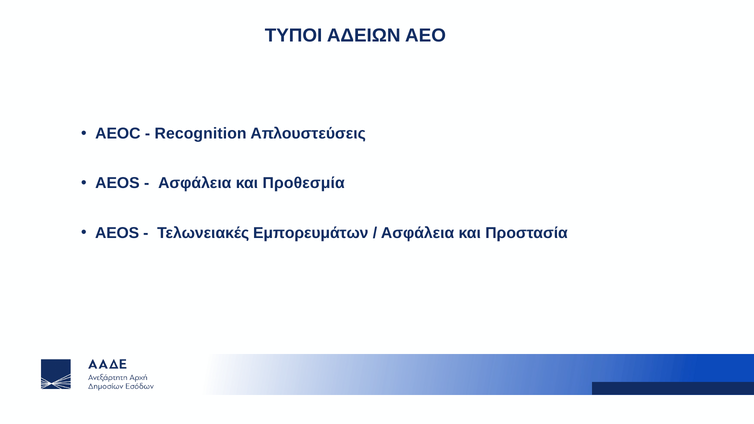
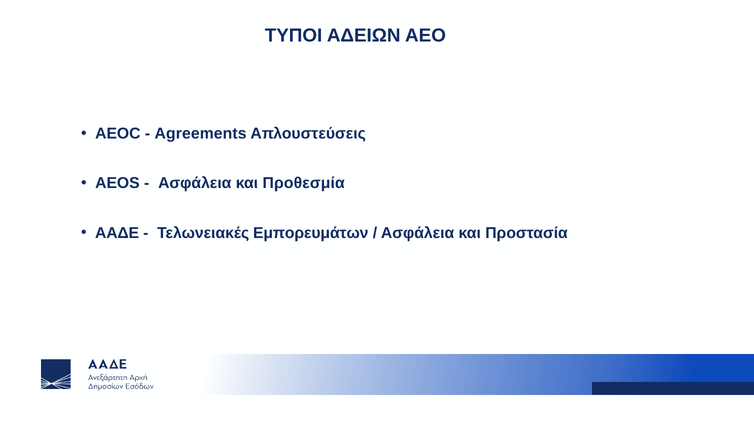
Recognition: Recognition -> Agreements (201, 134)
AEOS: AEOS -> ΑΑΔΕ (117, 233)
